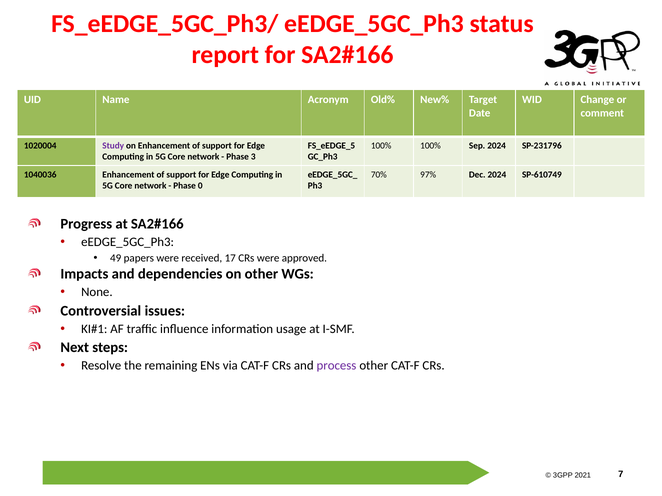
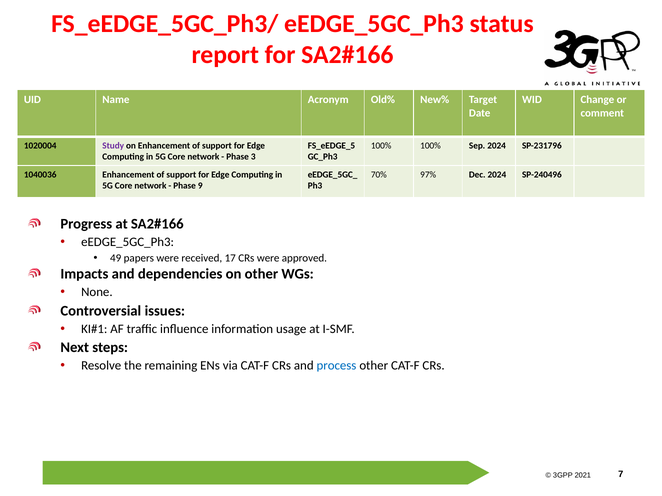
SP-610749: SP-610749 -> SP-240496 (542, 175)
0: 0 -> 9 (200, 186)
process colour: purple -> blue (337, 366)
